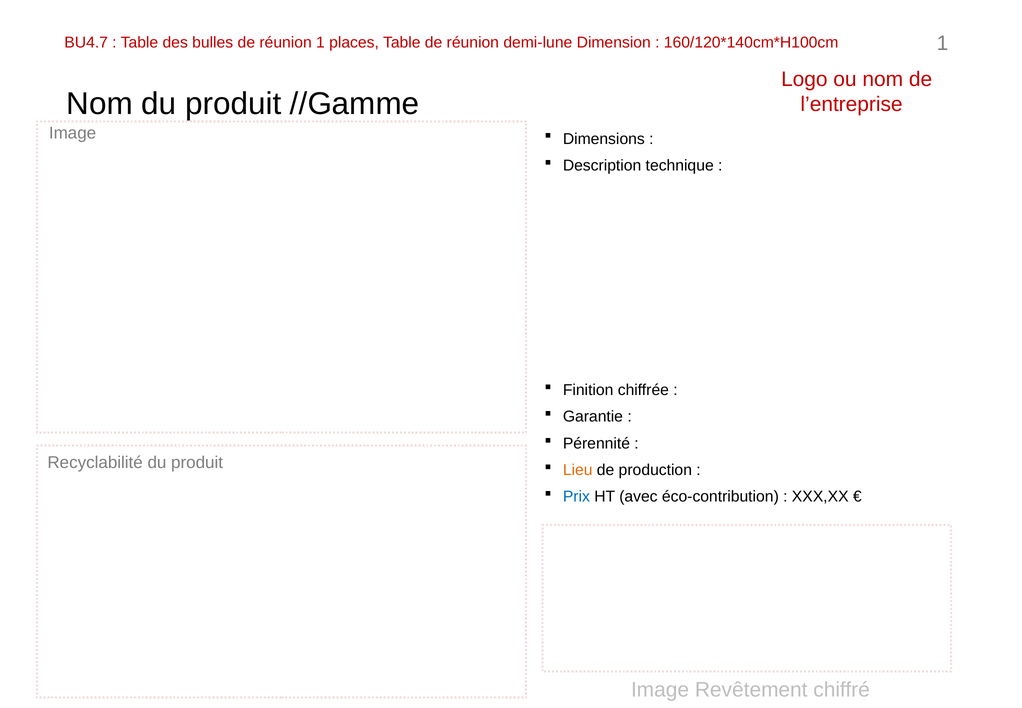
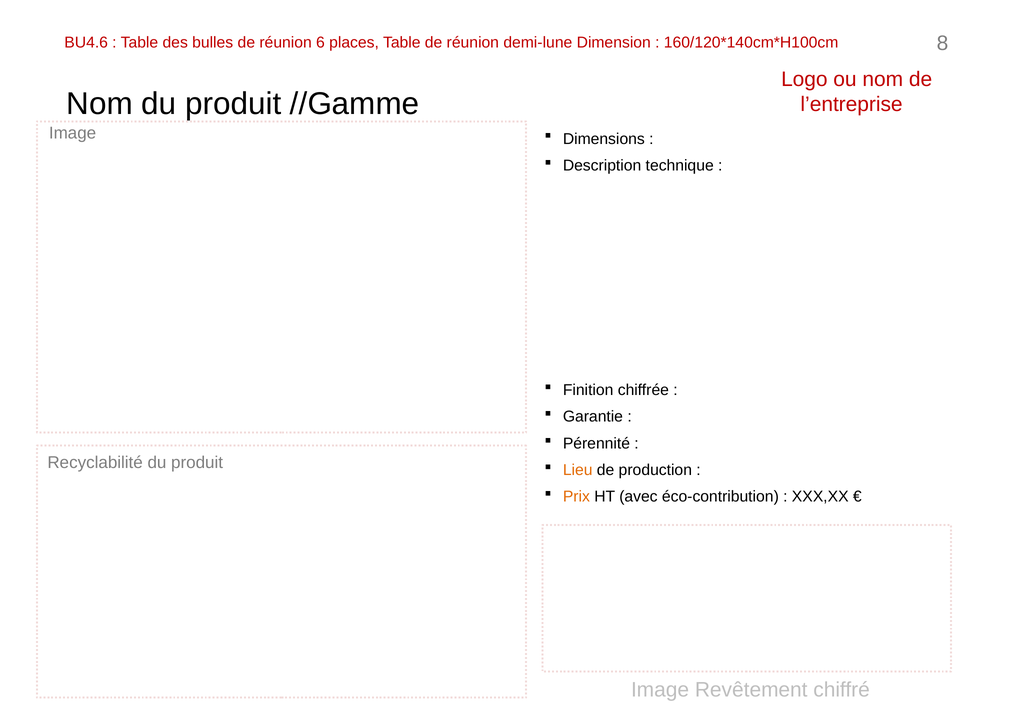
BU4.7: BU4.7 -> BU4.6 (86, 43)
réunion 1: 1 -> 6 (320, 43)
1: 1 -> 8 (943, 43)
Prix colour: blue -> orange (576, 496)
